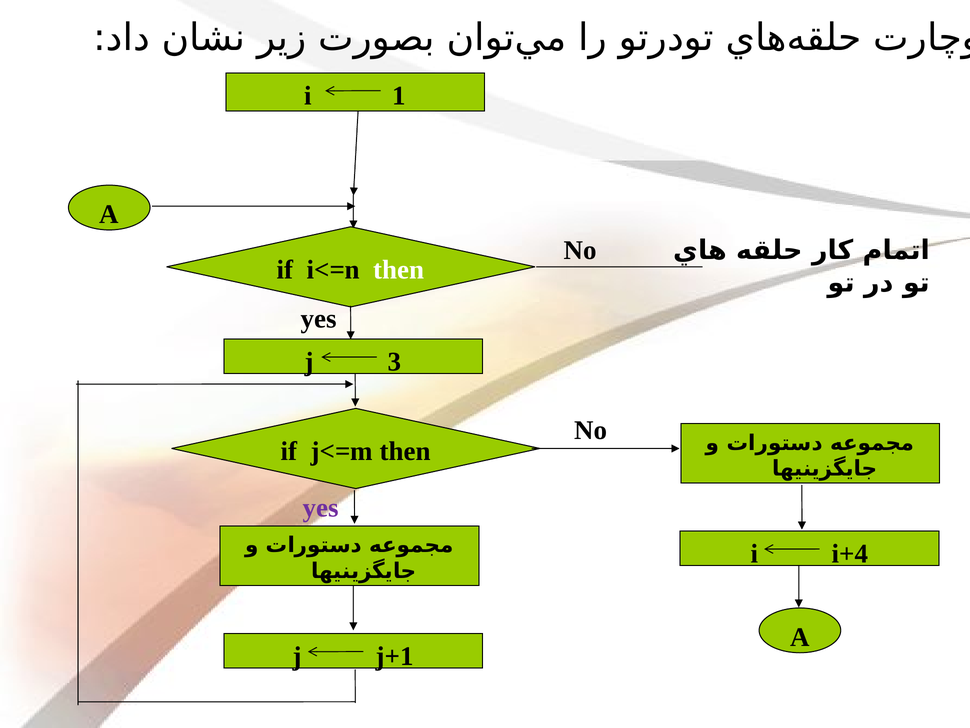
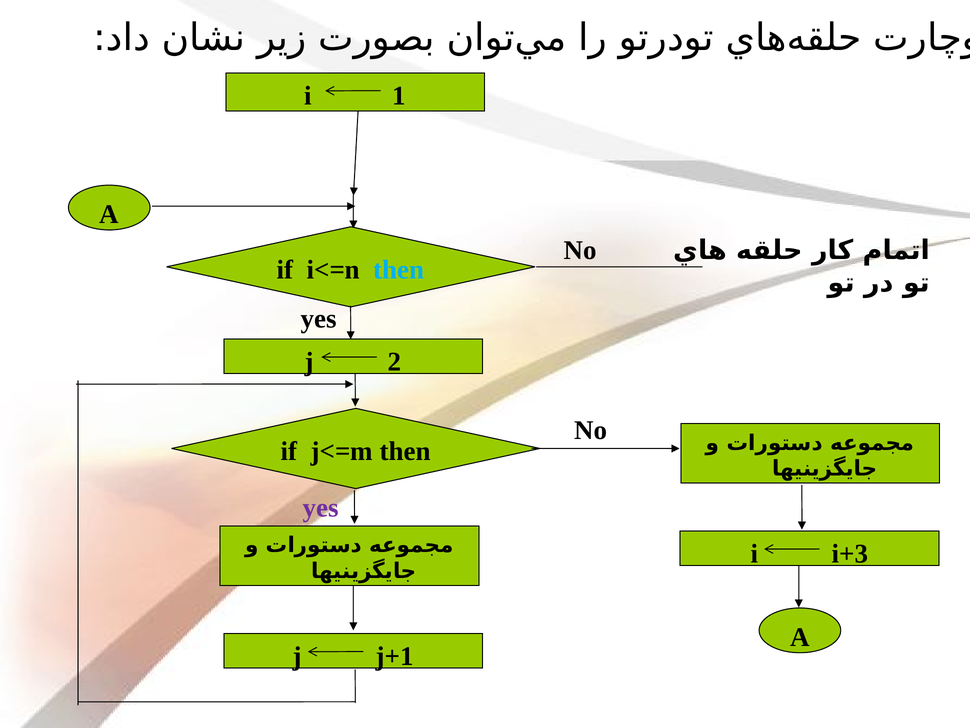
then colour: white -> light blue (399, 269)
3: 3 -> 2 (395, 361)
i+4: i+4 -> i+3 (850, 553)
